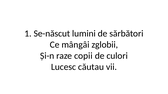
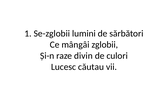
Se-născut: Se-născut -> Se-zglobii (52, 34)
copii: copii -> divin (83, 56)
